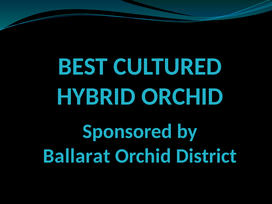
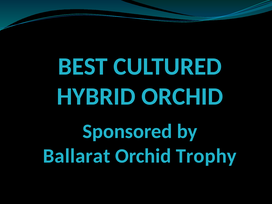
District: District -> Trophy (206, 156)
